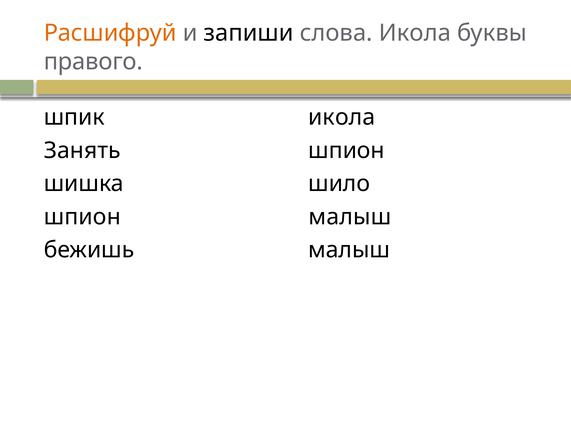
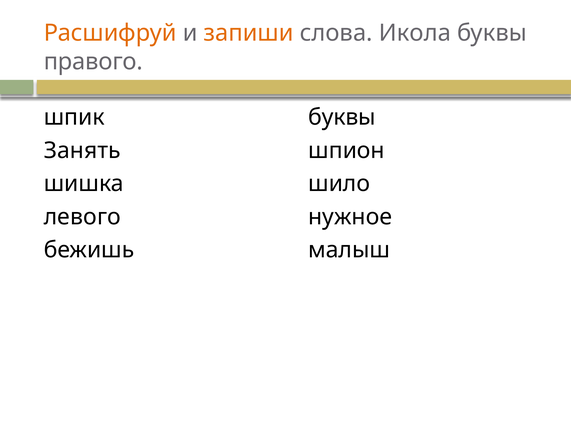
запиши colour: black -> orange (249, 33)
икола: икола -> буквы (342, 117)
шпион: шпион -> левого (82, 217)
малыш: малыш -> нужное (350, 217)
